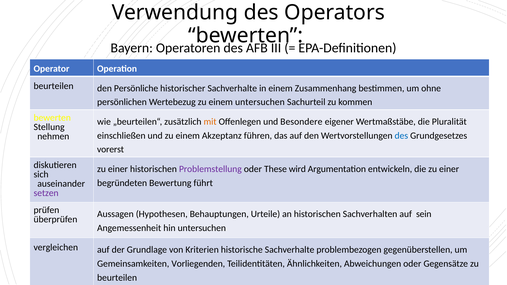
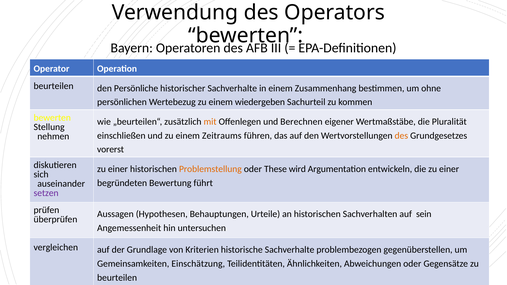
einem untersuchen: untersuchen -> wiedergeben (260, 102)
Besondere: Besondere -> Berechnen (301, 122)
Akzeptanz: Akzeptanz -> Zeitraums (222, 136)
des colour: blue -> orange (401, 136)
Problemstellung colour: purple -> orange (210, 169)
Vorliegenden: Vorliegenden -> Einschätzung (198, 264)
